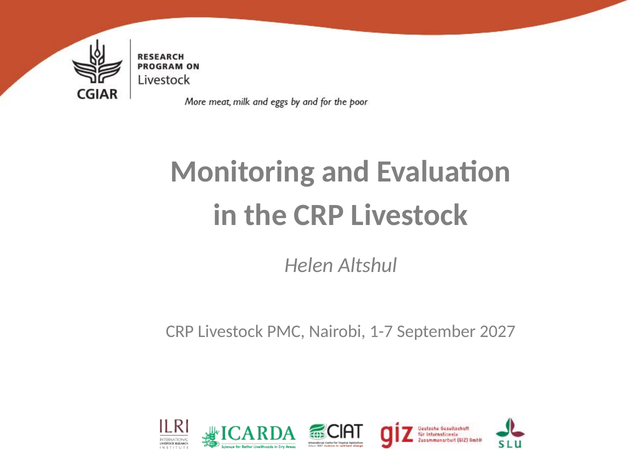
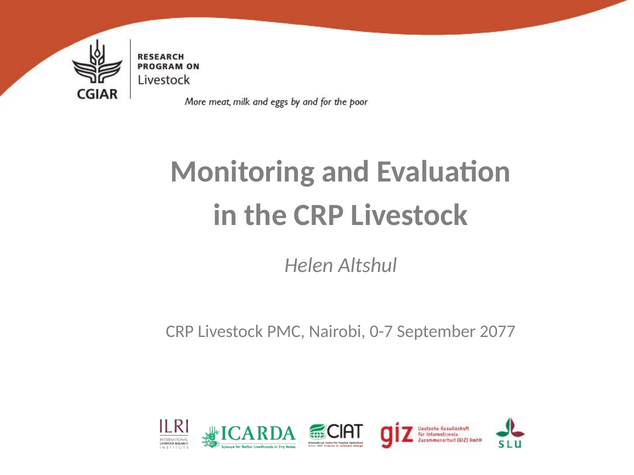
1-7: 1-7 -> 0-7 (381, 332)
2027: 2027 -> 2077 (498, 332)
